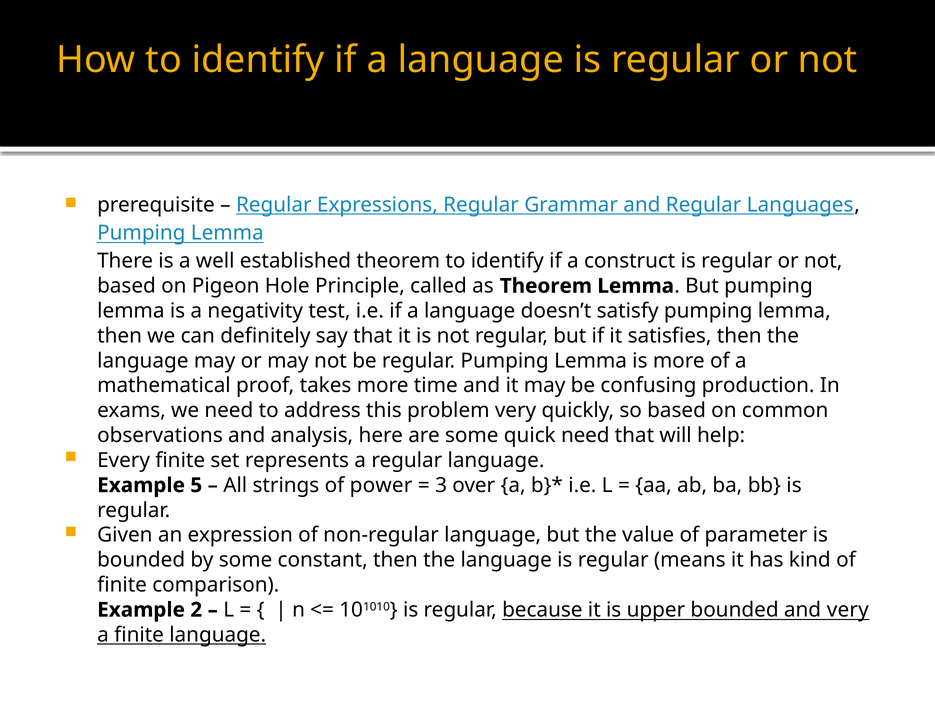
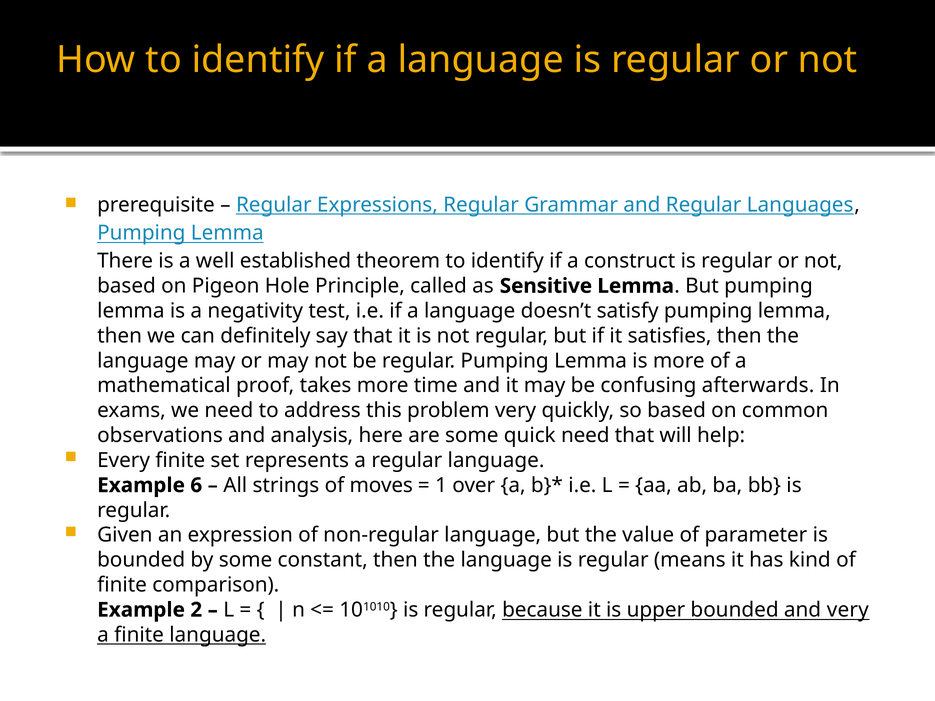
as Theorem: Theorem -> Sensitive (546, 286)
production: production -> afterwards (758, 386)
5: 5 -> 6 (196, 485)
power: power -> moves (381, 485)
3: 3 -> 1 (441, 485)
